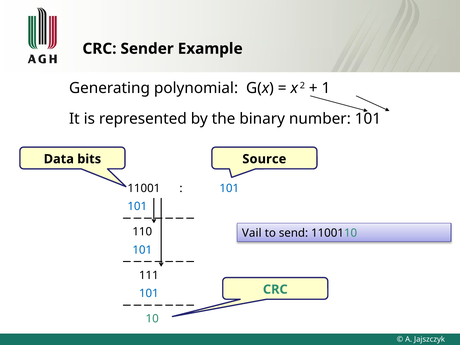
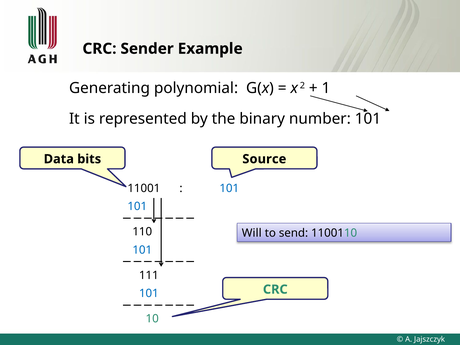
Vail: Vail -> Will (252, 233)
